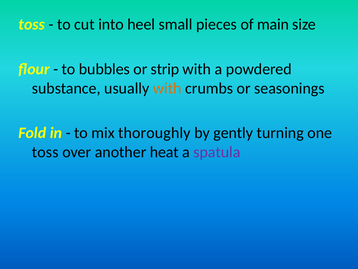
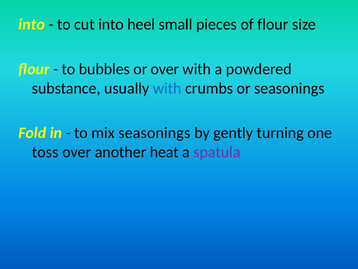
toss: toss -> into (32, 24)
of main: main -> flour (273, 24)
or strip: strip -> over (165, 69)
with colour: orange -> blue (167, 88)
mix thoroughly: thoroughly -> seasonings (154, 133)
